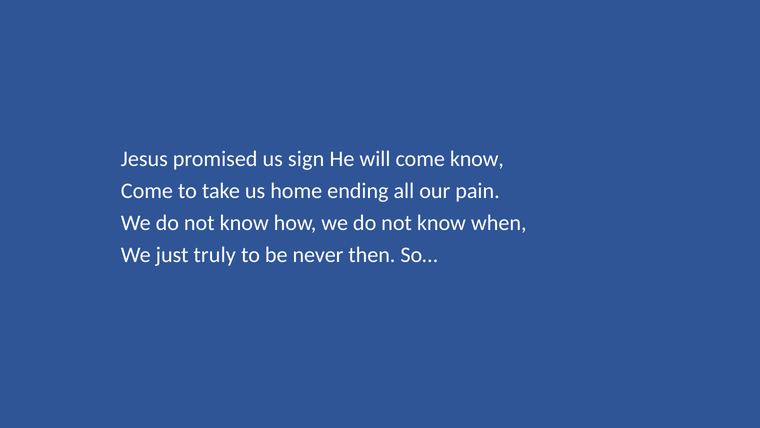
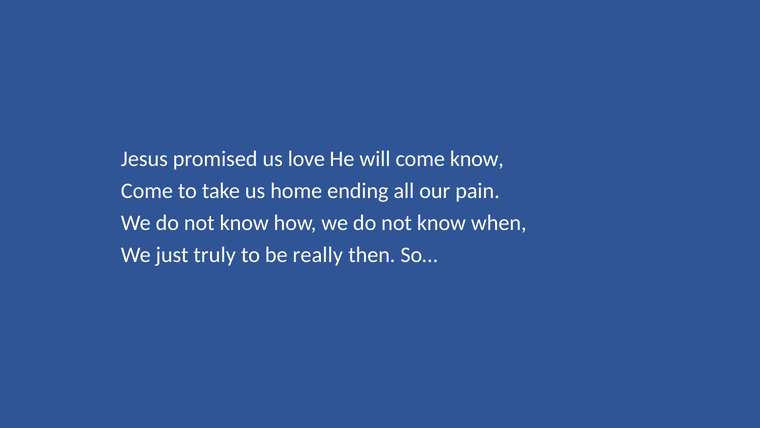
sign: sign -> love (306, 159)
never: never -> really (318, 254)
